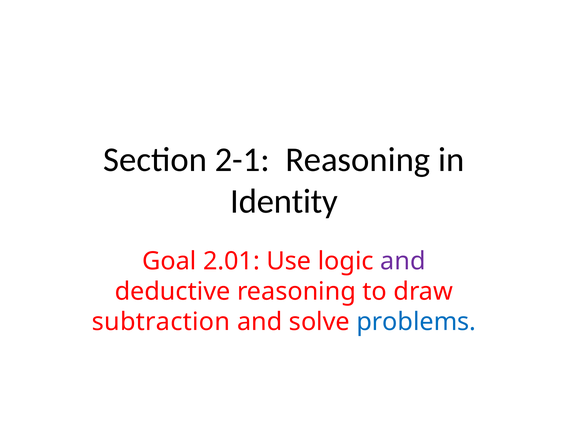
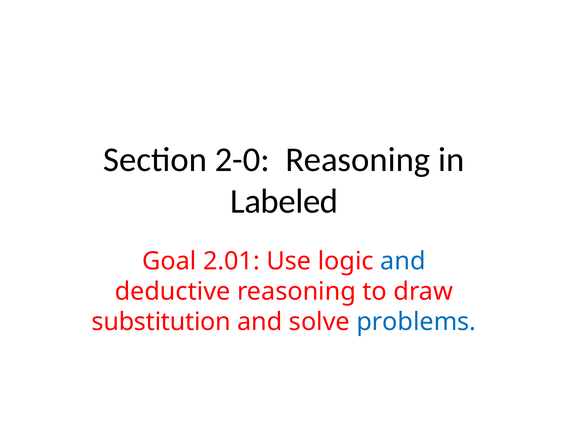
2-1: 2-1 -> 2-0 (242, 160)
Identity: Identity -> Labeled (284, 201)
and colour: purple -> blue (403, 261)
subtraction: subtraction -> substitution (161, 322)
